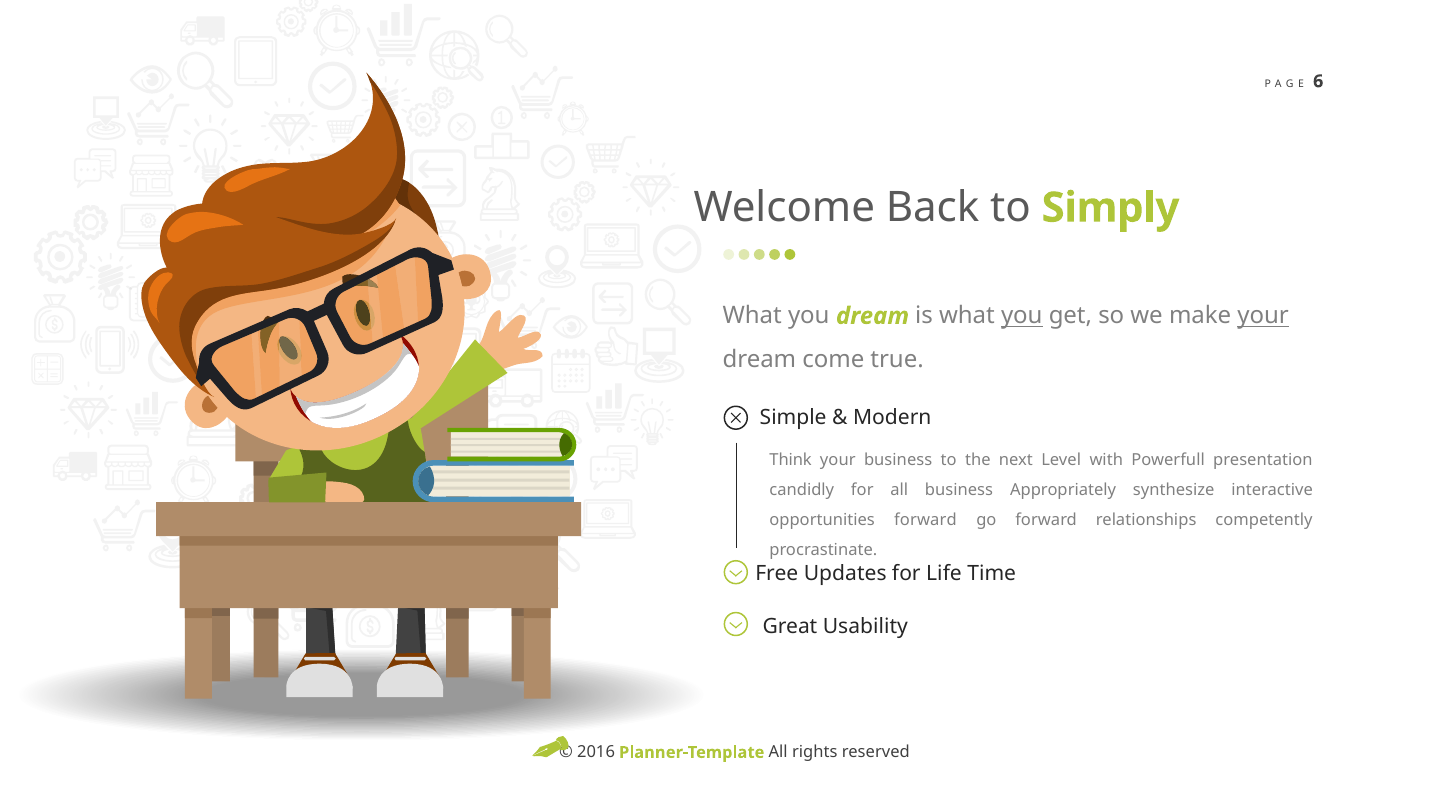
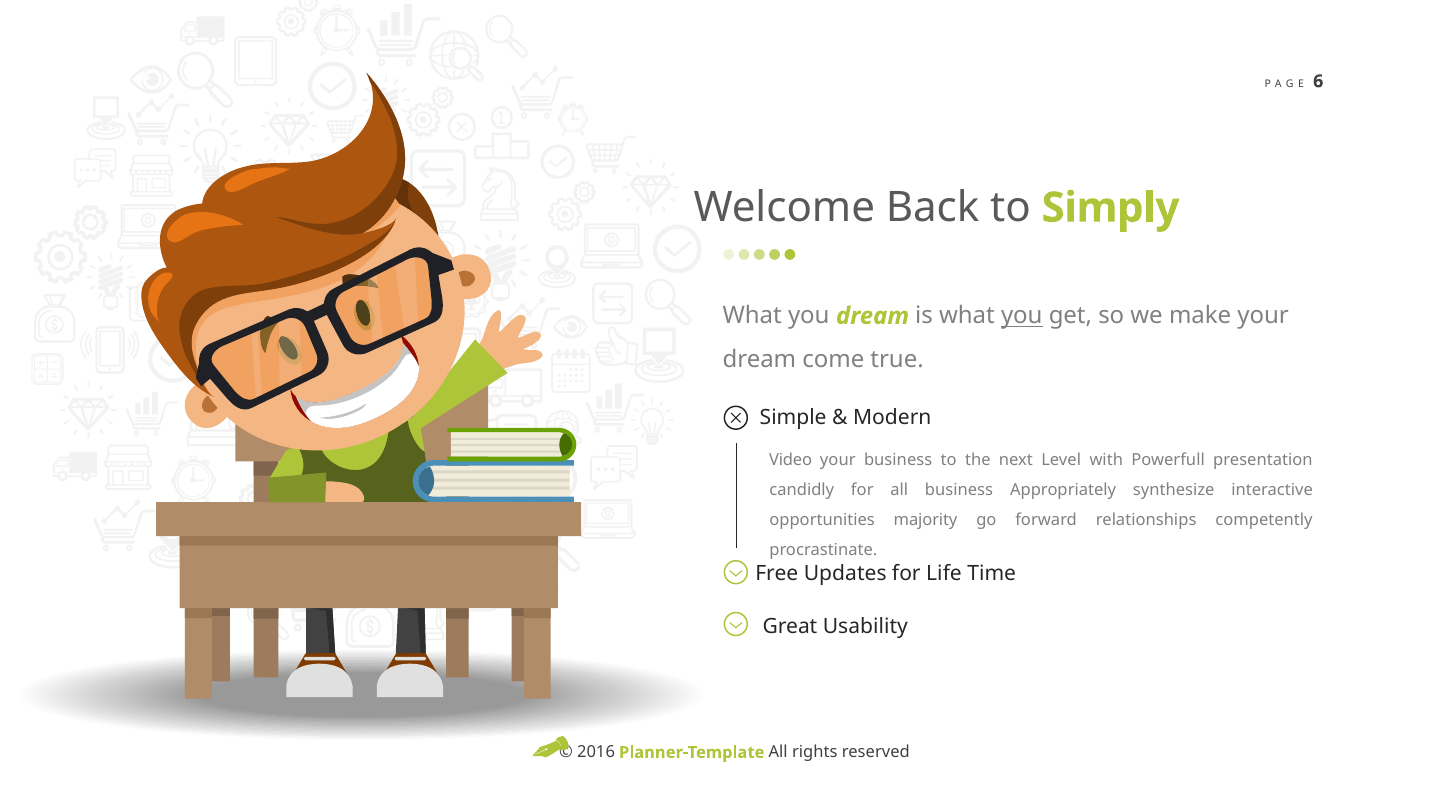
your underline: present -> none (1263, 316)
Think: Think -> Video (791, 460)
opportunities forward: forward -> majority (926, 520)
